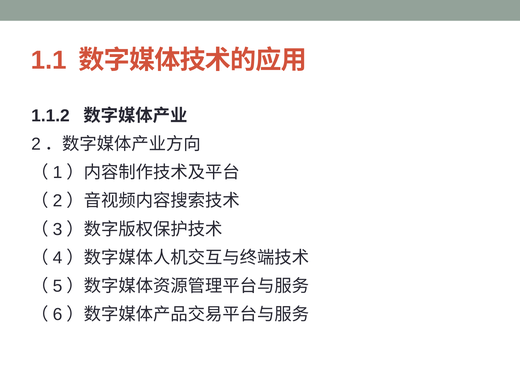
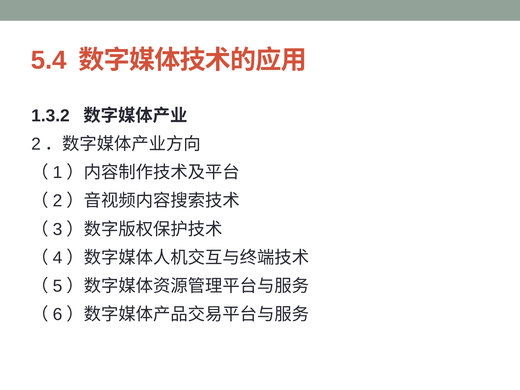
1.1: 1.1 -> 5.4 (49, 60)
1.1.2: 1.1.2 -> 1.3.2 (50, 116)
